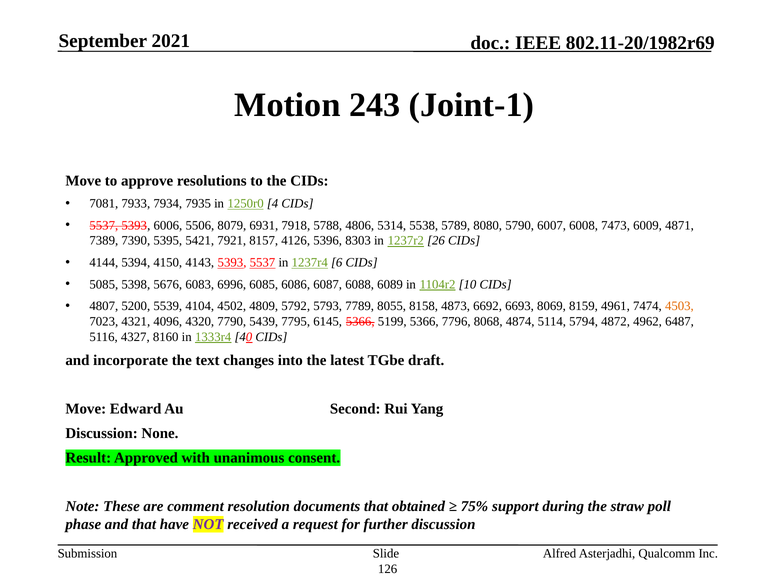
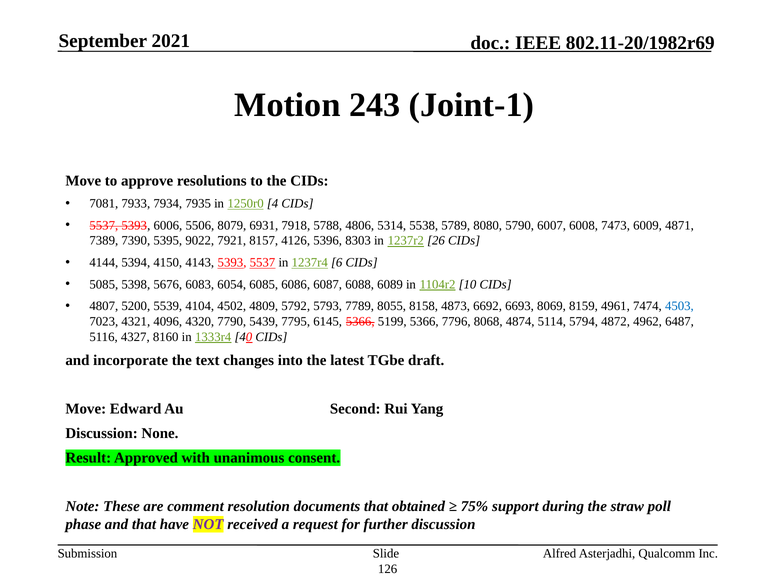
5421: 5421 -> 9022 (200, 241)
6996: 6996 -> 6054 (232, 284)
4503 colour: orange -> blue (679, 306)
